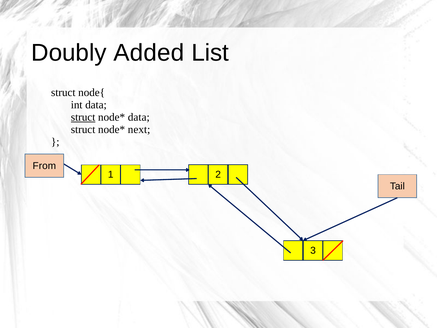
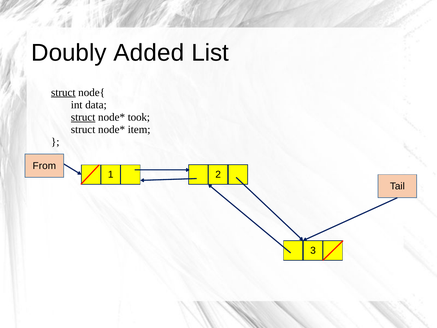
struct underline: none -> present (63, 92)
data: data -> took (139, 117)
next: next -> item (139, 129)
